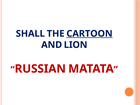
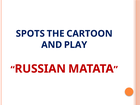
SHALL: SHALL -> SPOTS (30, 34)
CARTOON underline: present -> none (89, 34)
LION: LION -> PLAY (76, 45)
